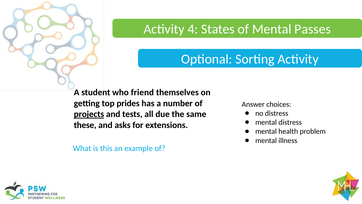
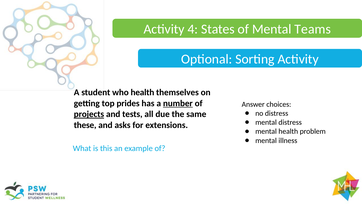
Passes: Passes -> Teams (313, 29)
who friend: friend -> health (142, 92)
number underline: none -> present (178, 103)
